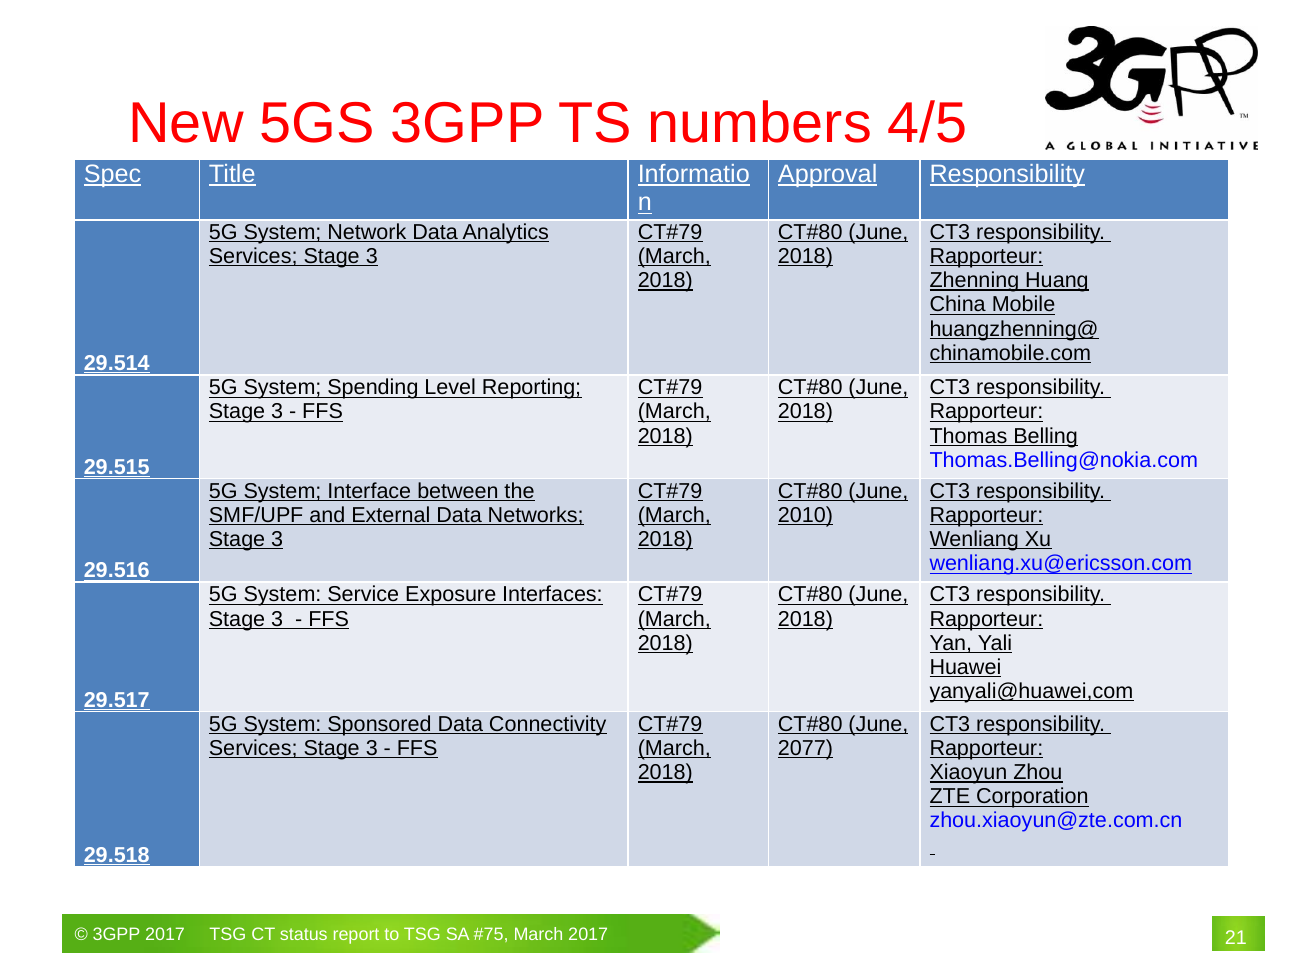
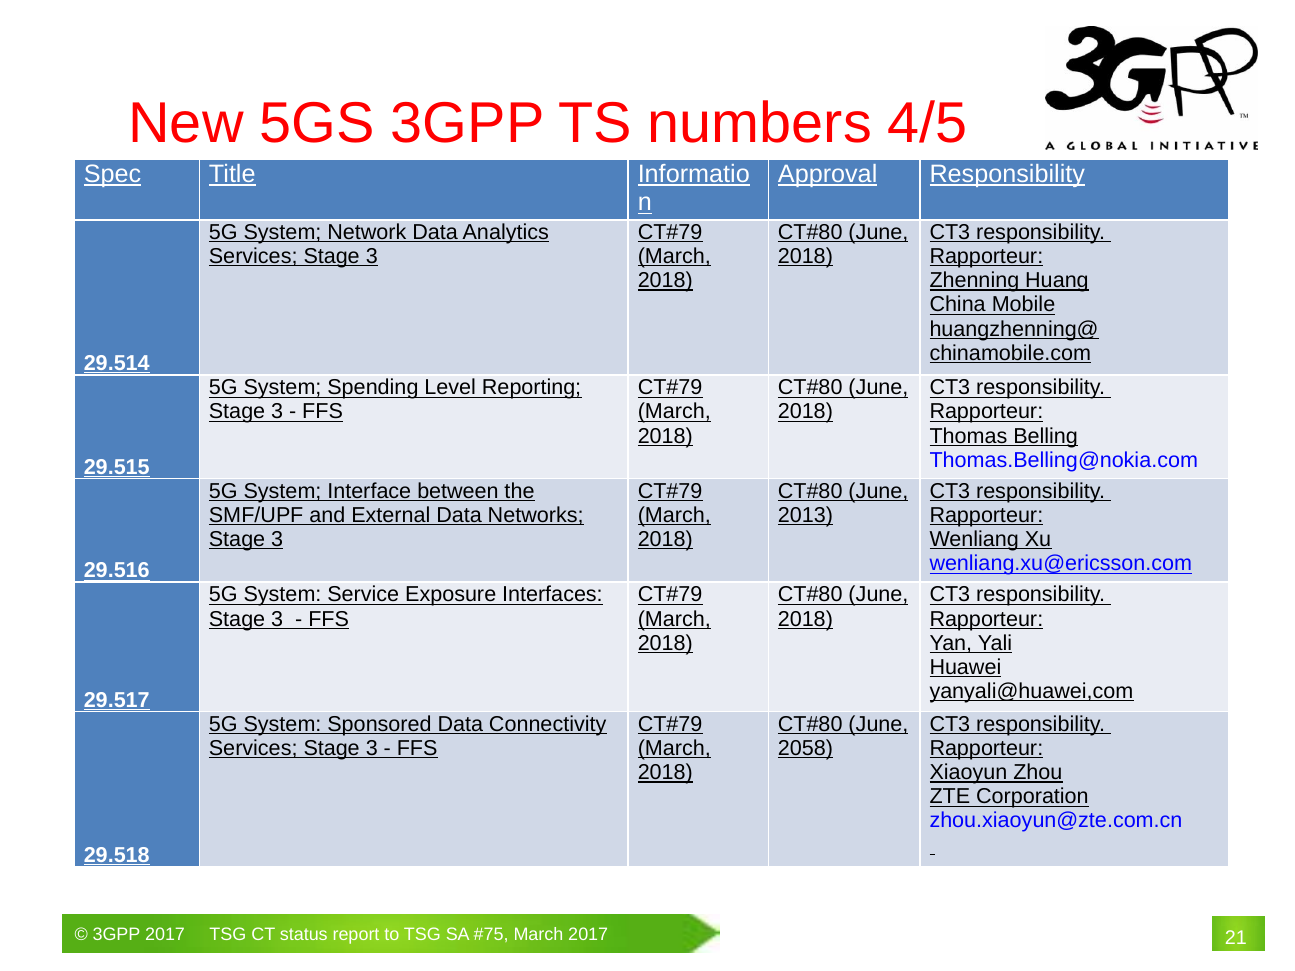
2010: 2010 -> 2013 (805, 515)
2077: 2077 -> 2058 (805, 749)
